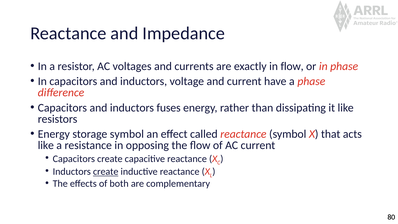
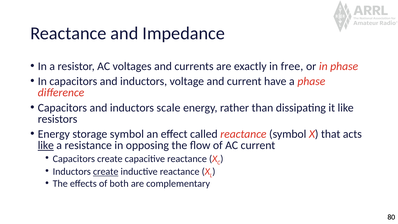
in flow: flow -> free (292, 66)
fuses: fuses -> scale (168, 108)
like underline: none -> present (46, 145)
